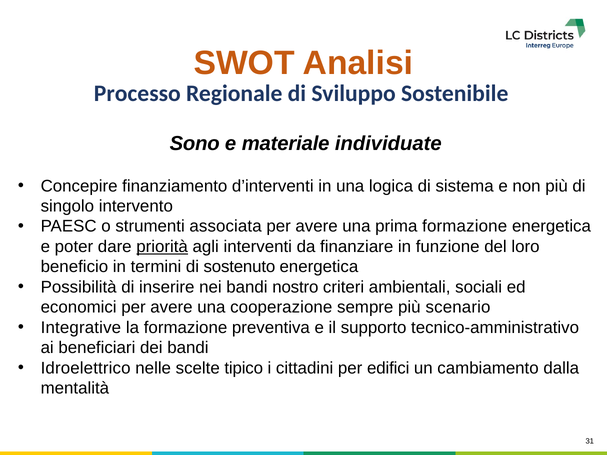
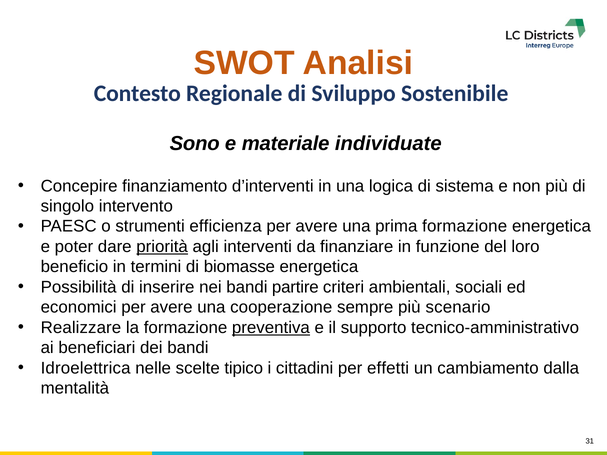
Processo: Processo -> Contesto (137, 93)
associata: associata -> efficienza (226, 227)
sostenuto: sostenuto -> biomasse (239, 267)
nostro: nostro -> partire (295, 287)
Integrative: Integrative -> Realizzare (81, 328)
preventiva underline: none -> present (271, 328)
Idroelettrico: Idroelettrico -> Idroelettrica (86, 368)
edifici: edifici -> effetti (388, 368)
